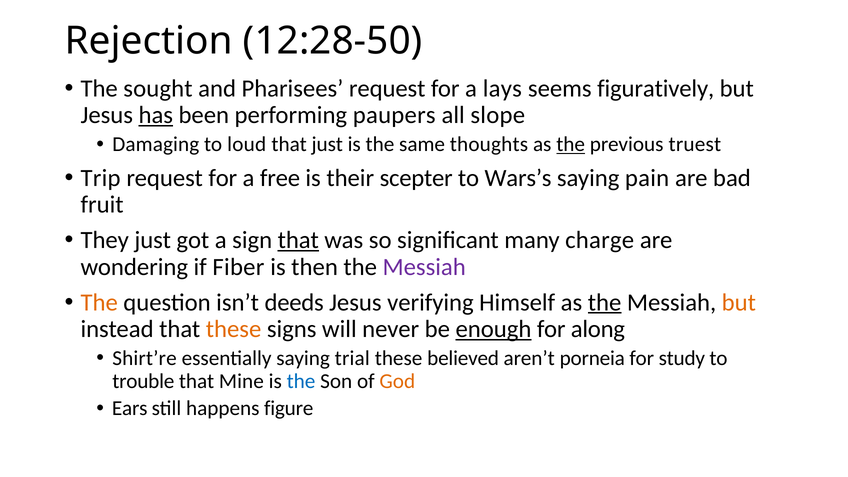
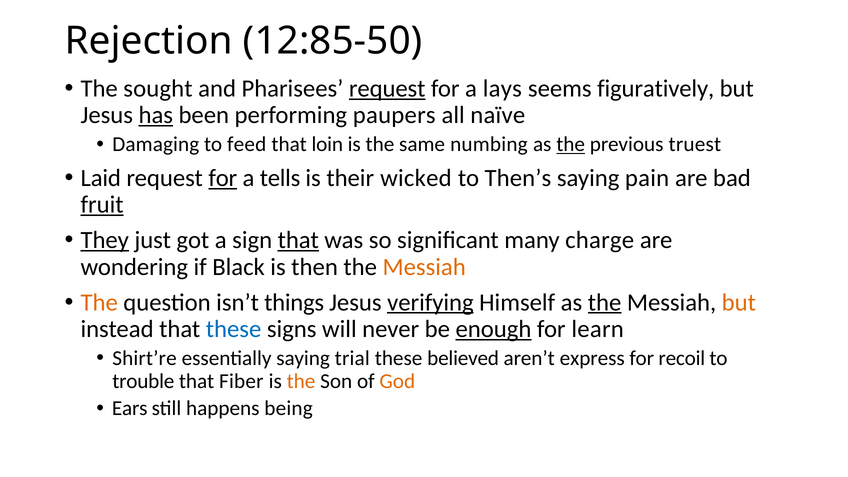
12:28-50: 12:28-50 -> 12:85-50 (333, 41)
request underline: none -> present (387, 89)
slope: slope -> naïve (498, 115)
loud: loud -> feed (247, 144)
that just: just -> loin (327, 144)
thoughts: thoughts -> numbing (489, 144)
Trip: Trip -> Laid (101, 178)
for underline: none -> present (223, 178)
free: free -> tells (280, 178)
scepter: scepter -> wicked (416, 178)
Wars’s: Wars’s -> Then’s (518, 178)
fruit underline: none -> present (102, 205)
They underline: none -> present (105, 240)
Fiber: Fiber -> Black (239, 267)
Messiah colour: purple -> orange (424, 267)
deeds: deeds -> things (294, 302)
verifying underline: none -> present (430, 302)
these colour: orange -> blue (234, 329)
along: along -> learn (598, 329)
porneia: porneia -> express (592, 358)
study: study -> recoil (682, 358)
Mine: Mine -> Fiber (241, 381)
the colour: blue -> orange (301, 381)
figure: figure -> being (289, 408)
